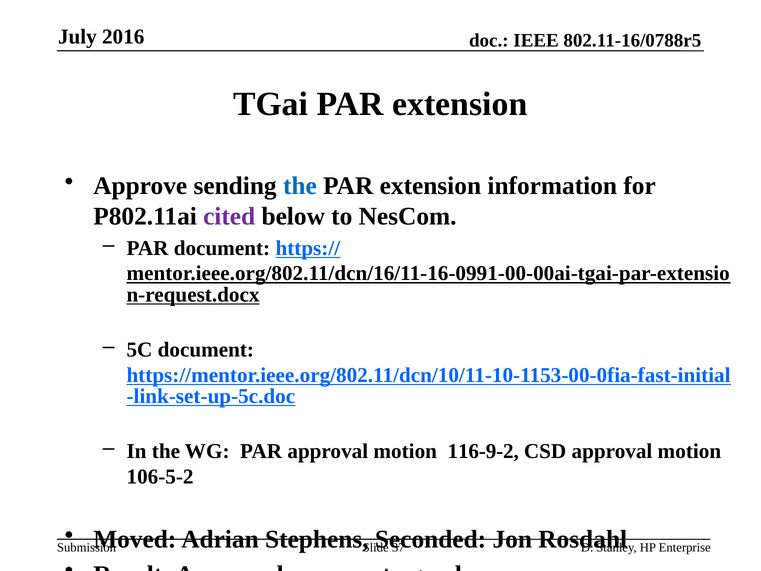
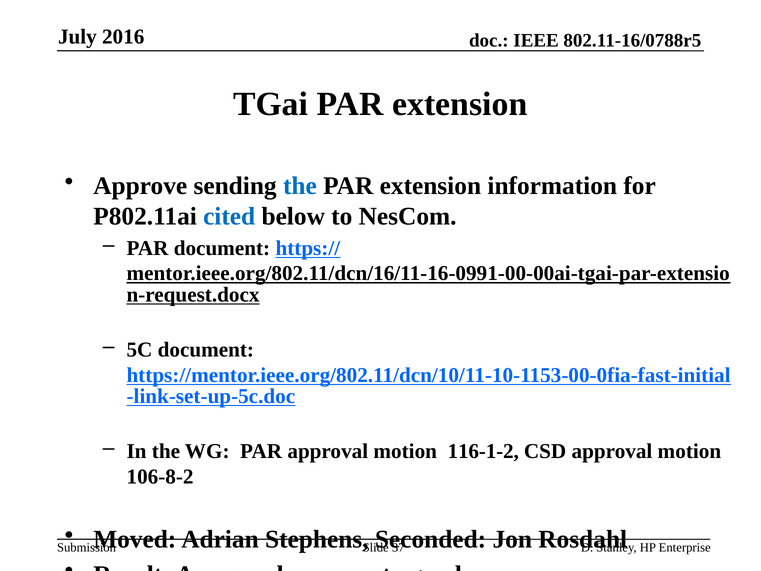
cited colour: purple -> blue (229, 216)
116-9-2: 116-9-2 -> 116-1-2 (483, 451)
106-5-2: 106-5-2 -> 106-8-2 (160, 476)
